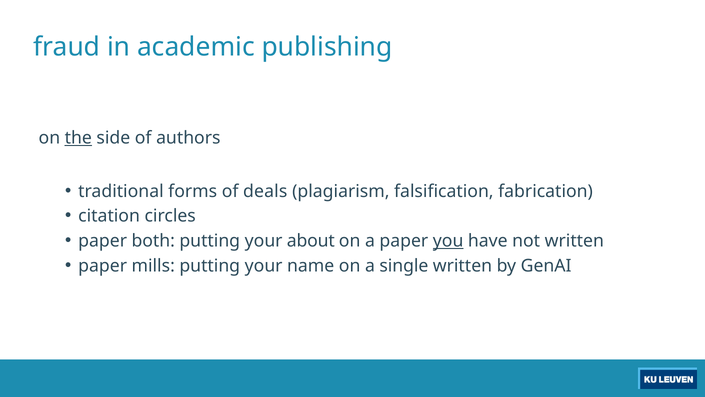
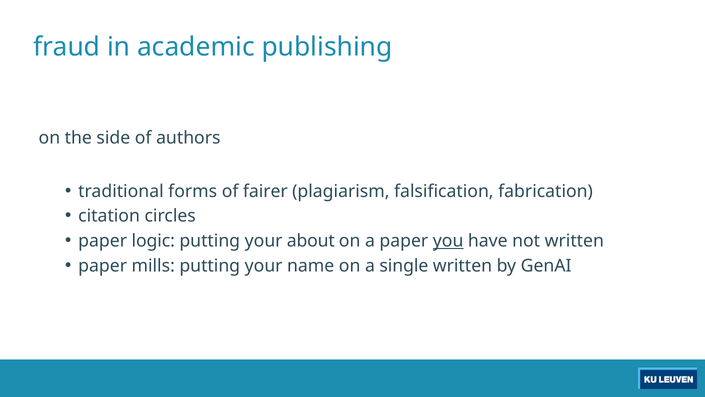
the underline: present -> none (78, 138)
deals: deals -> fairer (265, 191)
both: both -> logic (153, 241)
